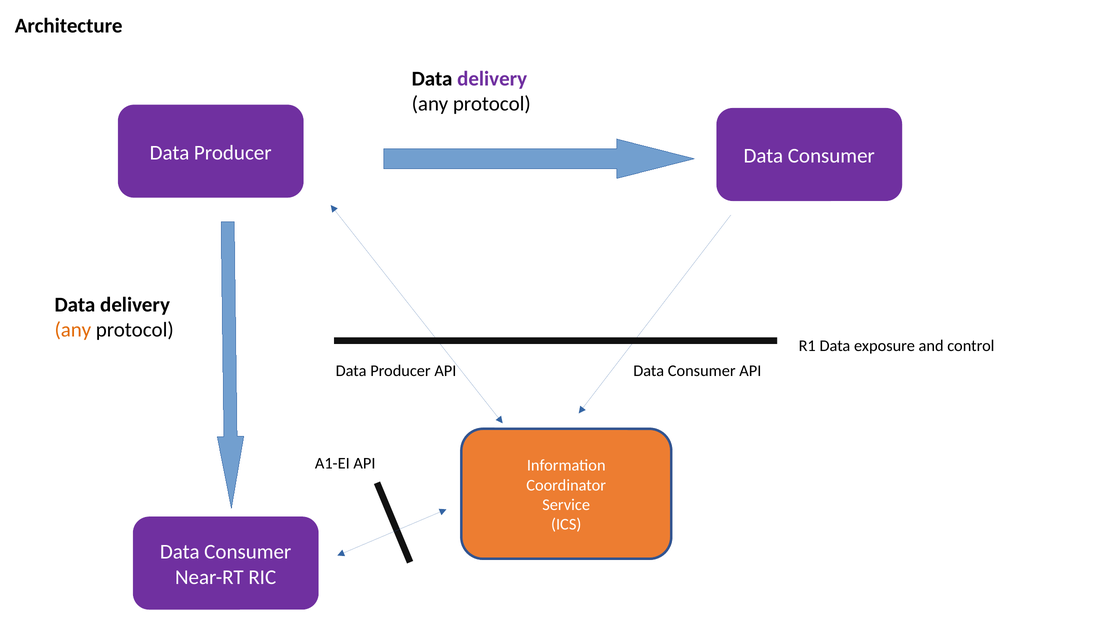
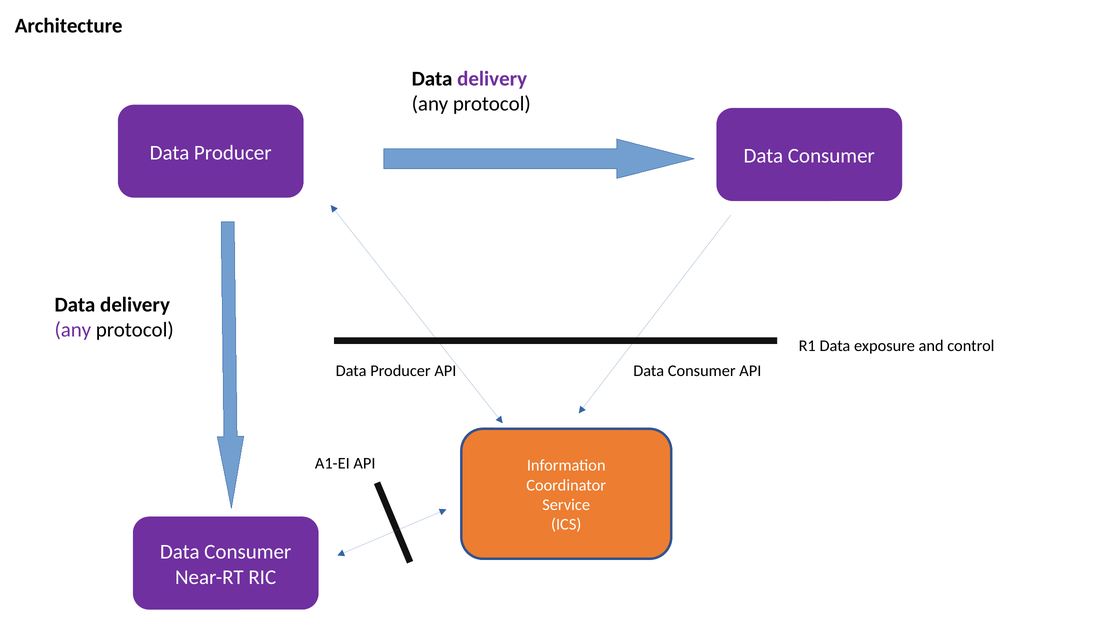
any colour: orange -> purple (73, 330)
